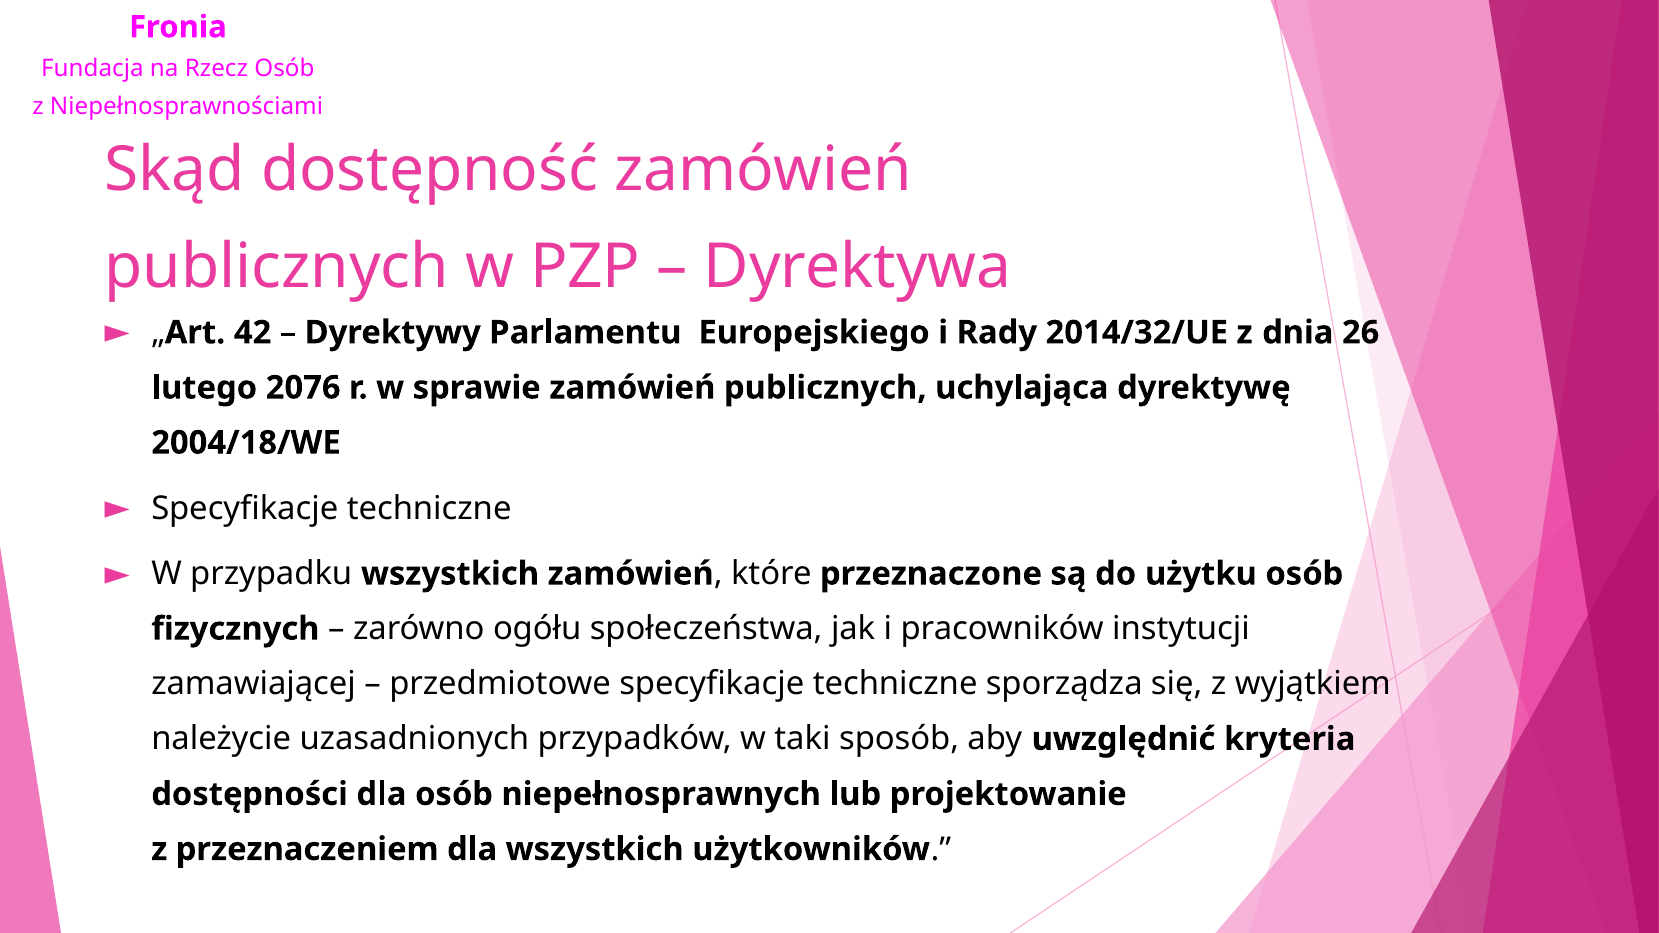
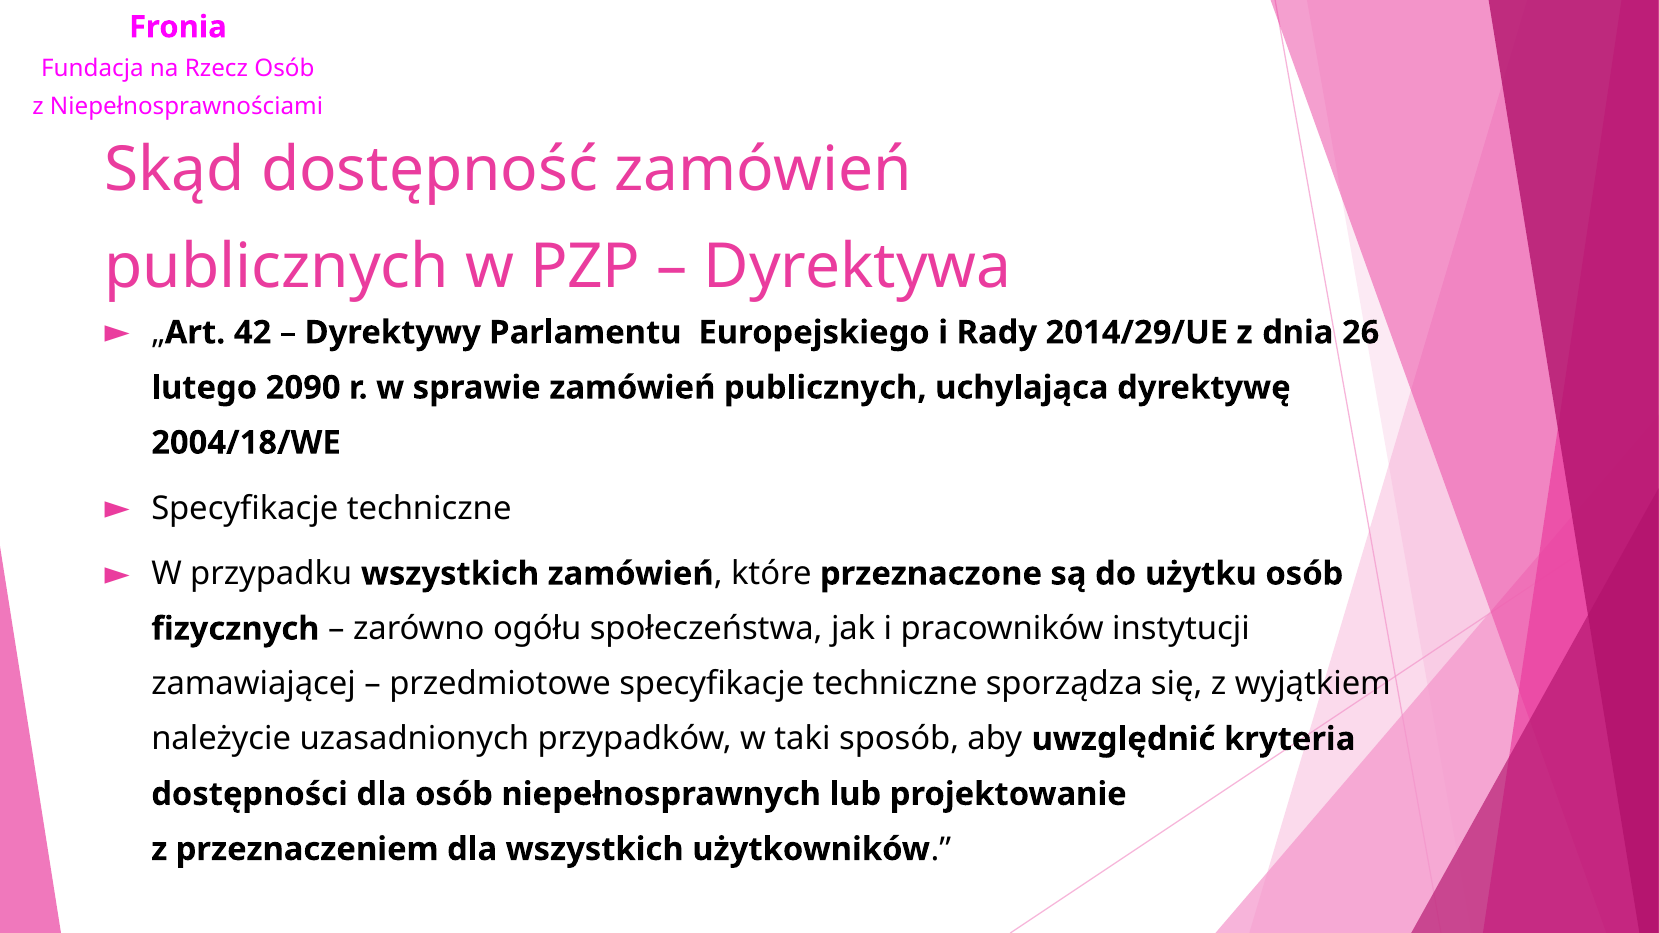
2014/32/UE: 2014/32/UE -> 2014/29/UE (1137, 333)
2076: 2076 -> 2090 (303, 388)
